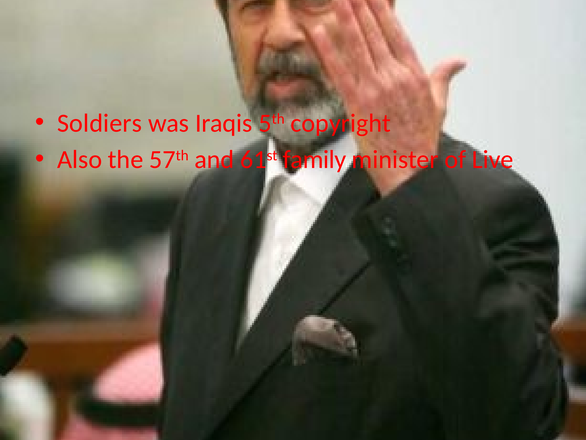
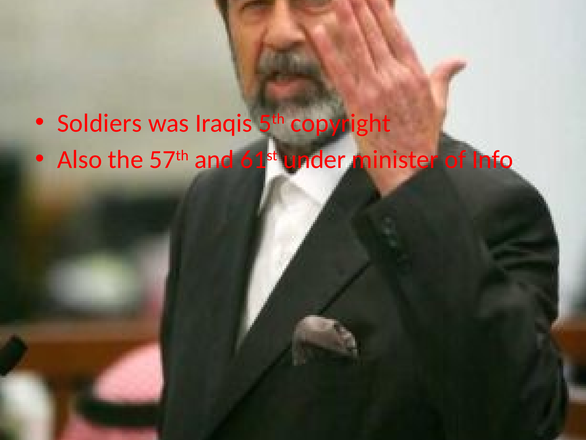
family: family -> under (315, 159)
Live: Live -> Info (493, 159)
